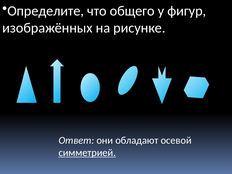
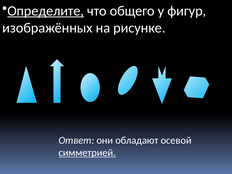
Определите underline: none -> present (46, 11)
